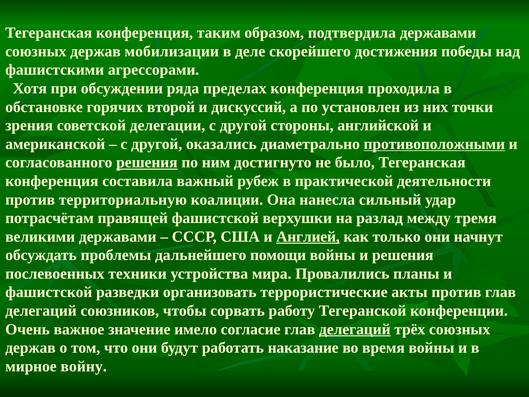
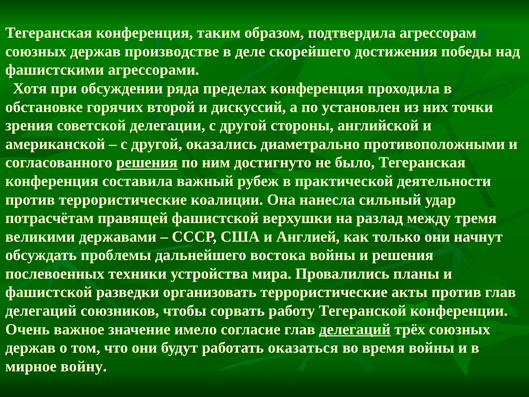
подтвердила державами: державами -> агрессорам (438, 33)
мобилизации: мобилизации -> производстве (172, 51)
противоположными underline: present -> none (434, 144)
против территориальную: территориальную -> террористические (123, 199)
Англией underline: present -> none (308, 236)
помощи: помощи -> востока (278, 255)
наказание: наказание -> оказаться (303, 348)
